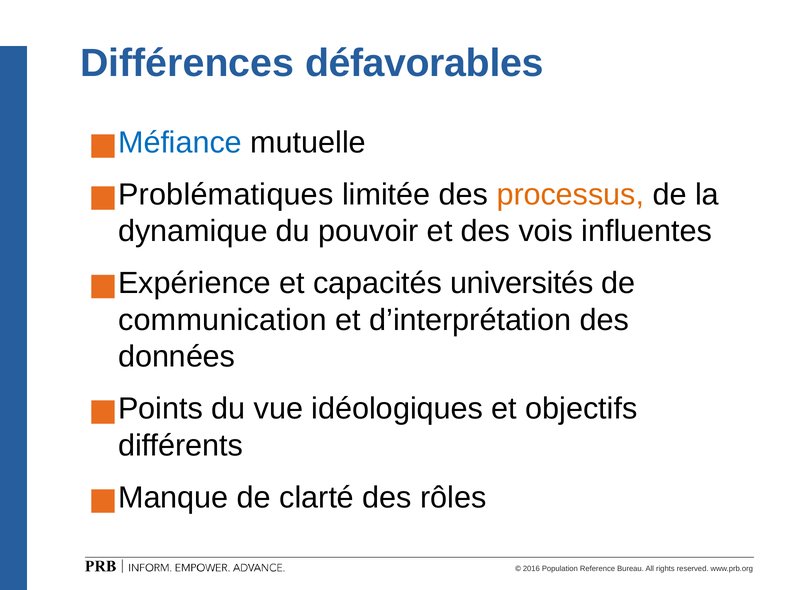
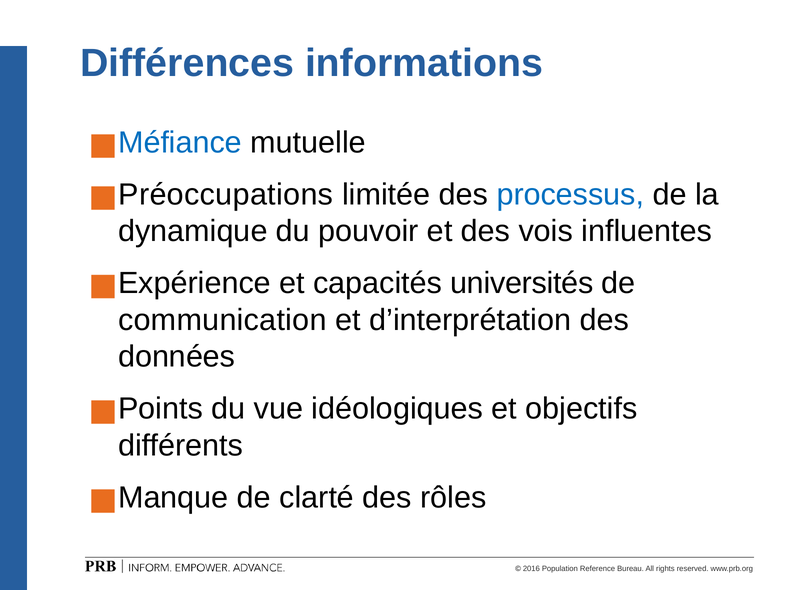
défavorables: défavorables -> informations (424, 63)
Problématiques: Problématiques -> Préoccupations (226, 195)
processus colour: orange -> blue (570, 195)
